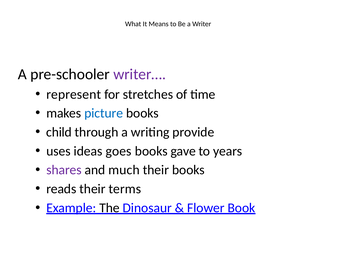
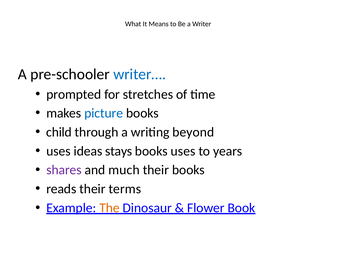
writer… colour: purple -> blue (140, 74)
represent: represent -> prompted (74, 94)
provide: provide -> beyond (193, 132)
goes: goes -> stays (119, 151)
books gave: gave -> uses (183, 151)
The colour: black -> orange (110, 208)
